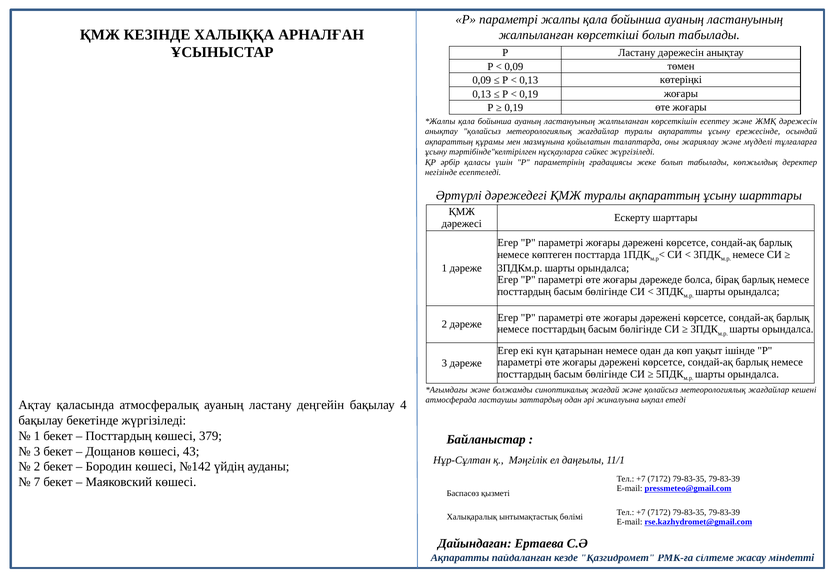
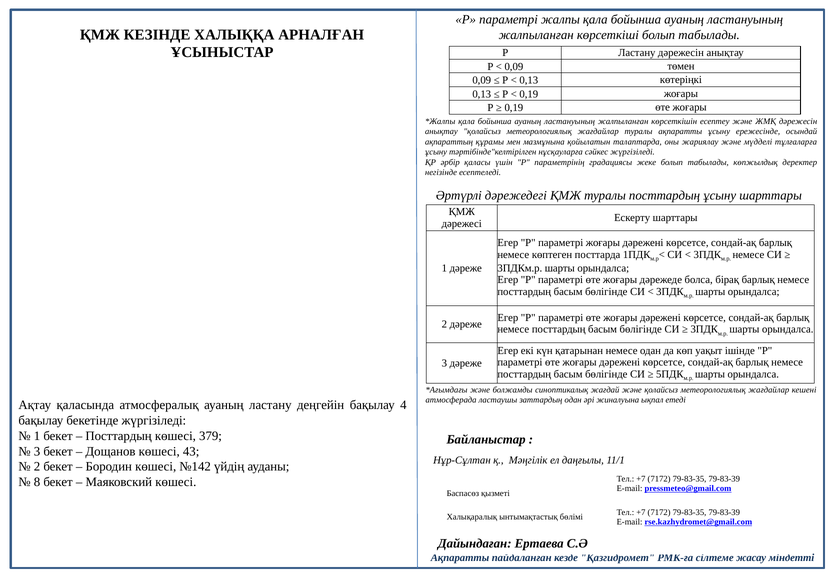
туралы ақпараттың: ақпараттың -> посттардың (665, 195)
7: 7 -> 8 (37, 482)
